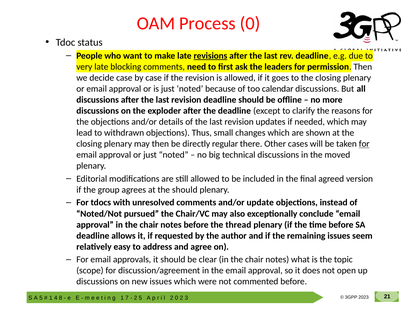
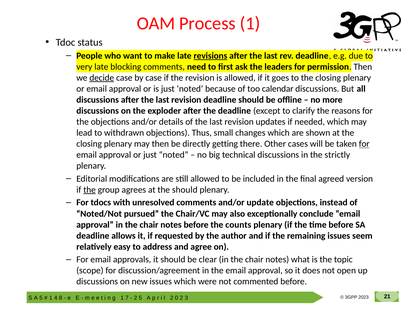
Process 0: 0 -> 1 (250, 23)
decide underline: none -> present (102, 78)
regular: regular -> getting (225, 144)
moved: moved -> strictly (337, 155)
the underline: none -> present (90, 190)
thread: thread -> counts (238, 224)
